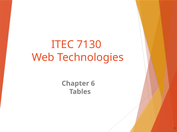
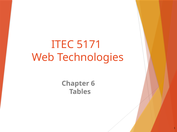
7130: 7130 -> 5171 (89, 45)
